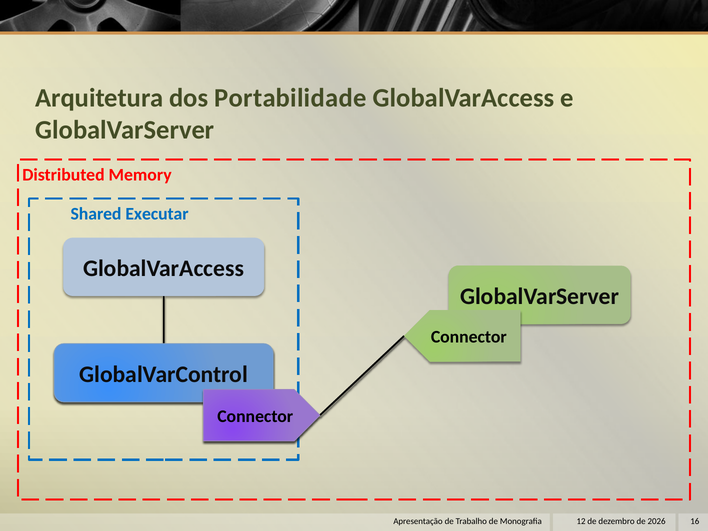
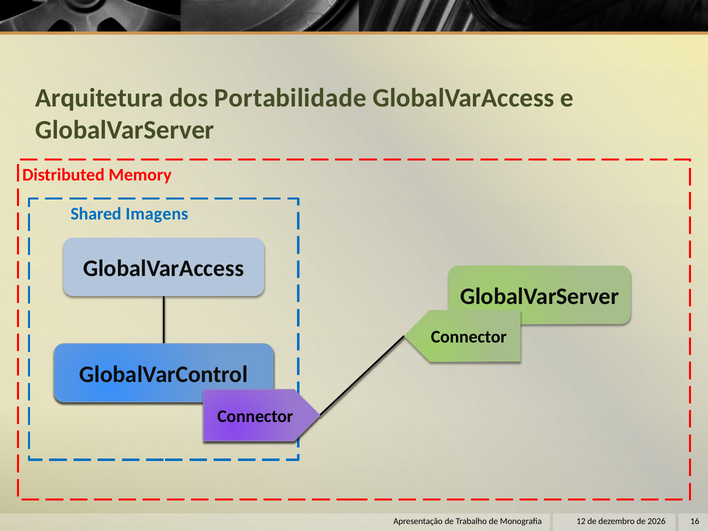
Executar: Executar -> Imagens (157, 214)
